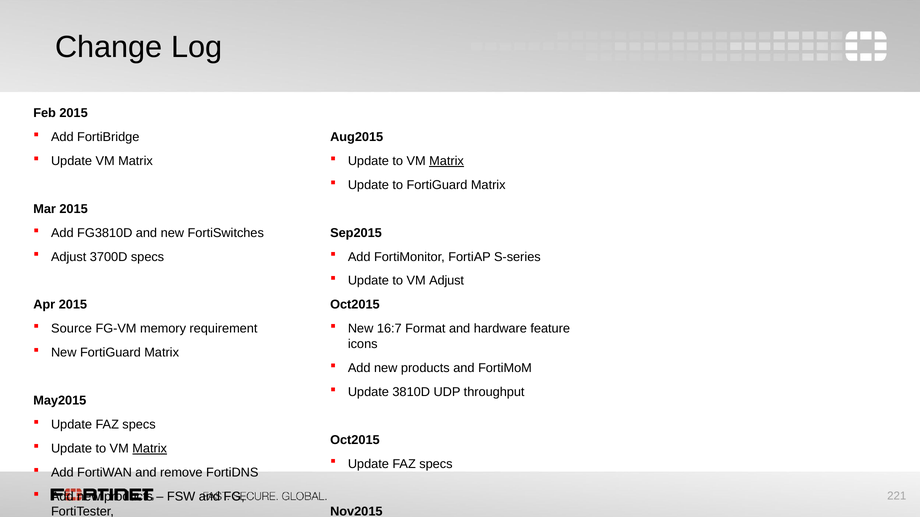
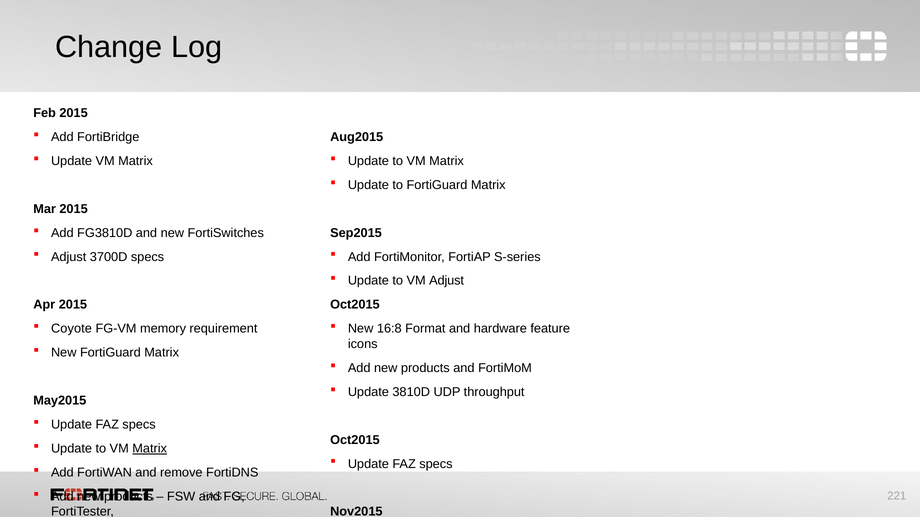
Matrix underline: present -> none (447, 161)
Source: Source -> Coyote (71, 329)
16:7: 16:7 -> 16:8 (389, 329)
